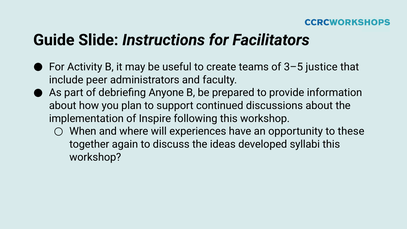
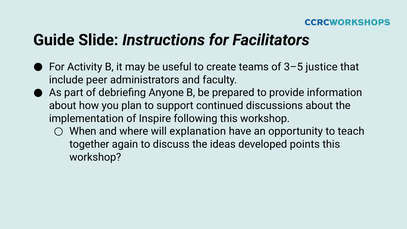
experiences: experiences -> explanation (198, 131)
these: these -> teach (351, 131)
syllabi: syllabi -> points (305, 144)
